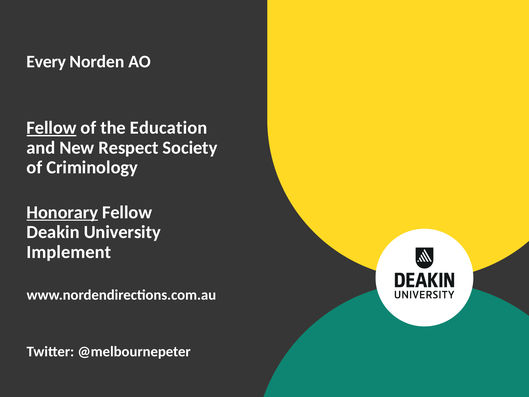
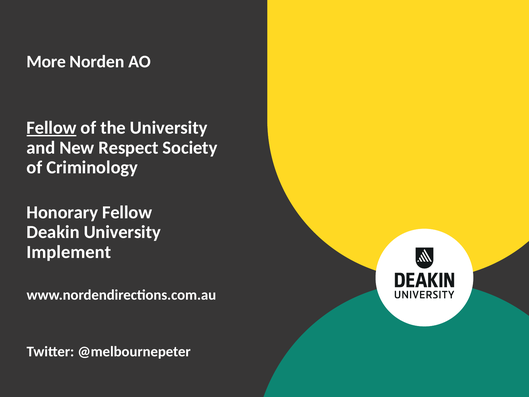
Every: Every -> More (46, 62)
the Education: Education -> University (169, 128)
Honorary underline: present -> none (62, 212)
